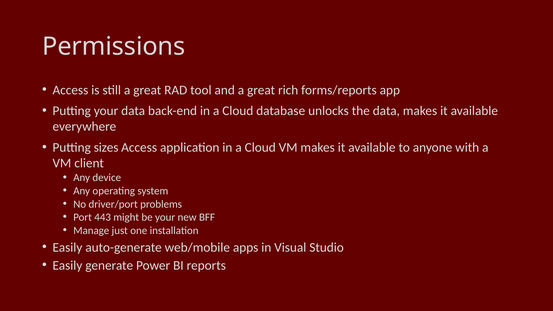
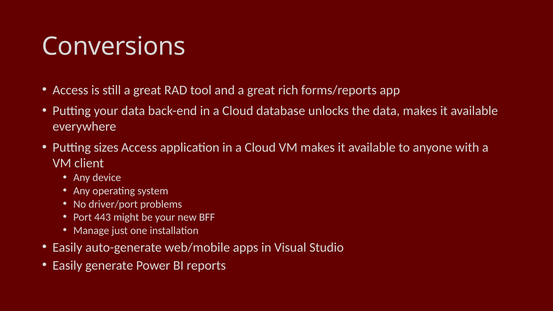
Permissions: Permissions -> Conversions (114, 46)
